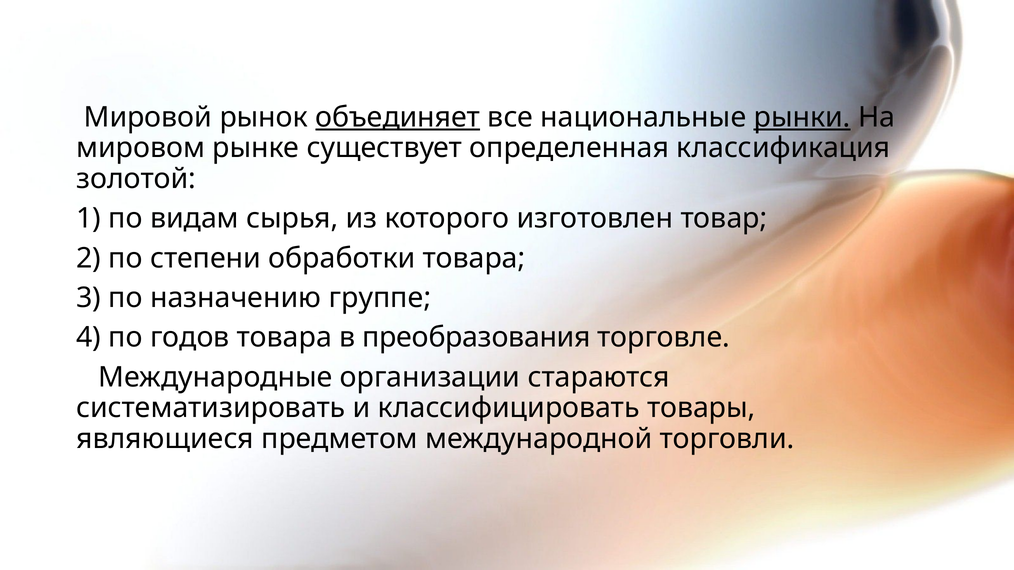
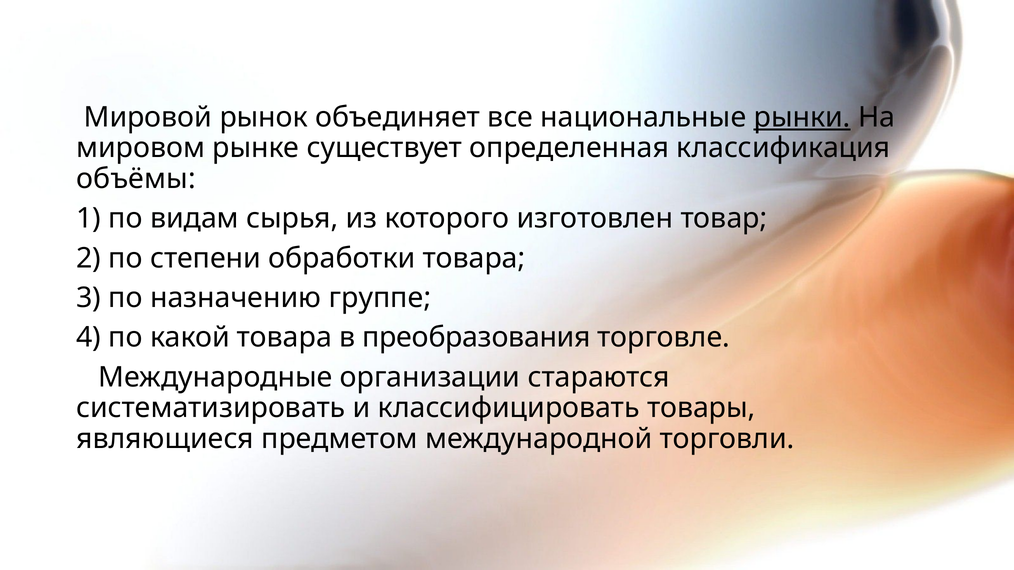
объединяет underline: present -> none (398, 117)
золотой: золотой -> объёмы (136, 179)
годов: годов -> какой (190, 338)
